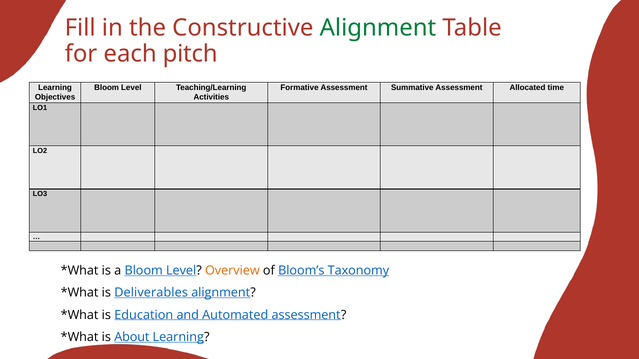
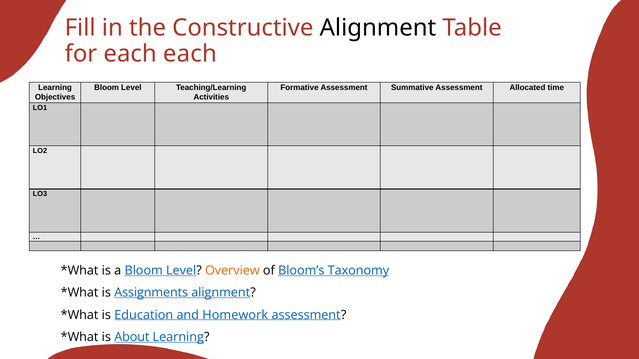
Alignment colour: green -> black (378, 28)
each pitch: pitch -> each (190, 54)
Deliverables: Deliverables -> Assignments (151, 293)
Automated: Automated -> Homework (235, 315)
